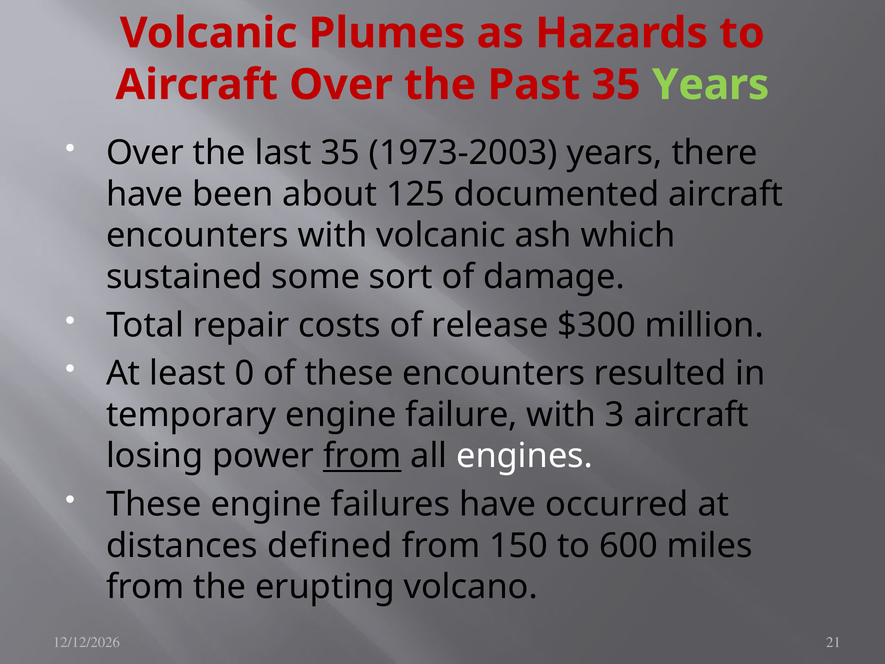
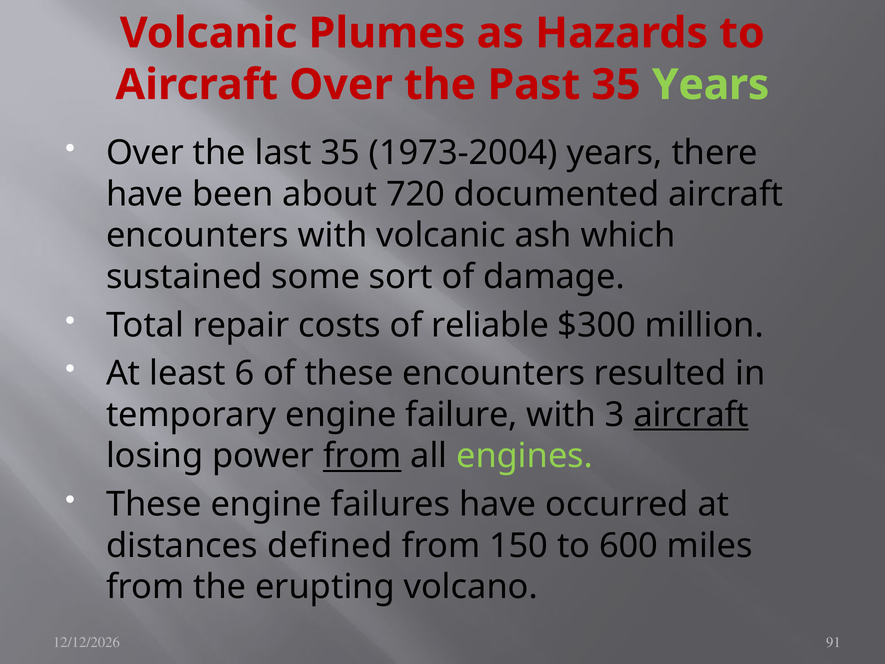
1973-2003: 1973-2003 -> 1973-2004 (463, 153)
125: 125 -> 720 (416, 194)
release: release -> reliable (490, 325)
0: 0 -> 6 (244, 373)
aircraft underline: none -> present (691, 415)
engines colour: white -> light green (525, 456)
21: 21 -> 91 (833, 642)
